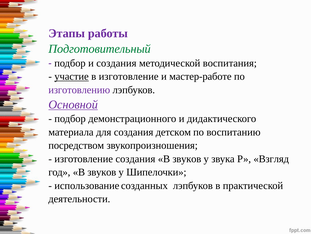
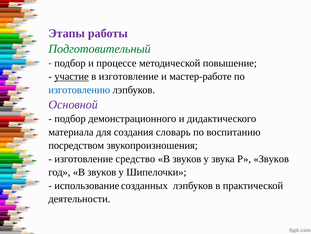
и создания: создания -> процессе (116, 63)
воспитания: воспитания -> повышение (230, 63)
изготовлению colour: purple -> blue (79, 90)
Основной underline: present -> none (73, 104)
детском: детском -> словарь (173, 132)
изготовление создания: создания -> средство (135, 158)
Р Взгляд: Взгляд -> Звуков (271, 158)
